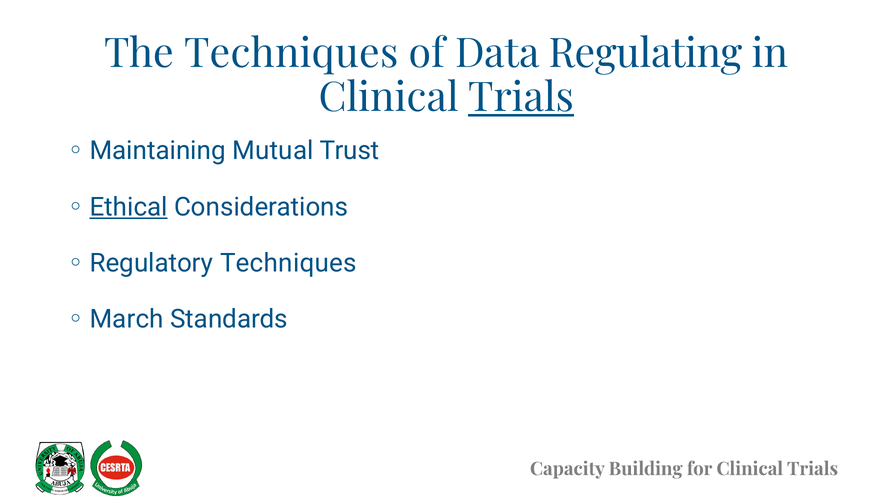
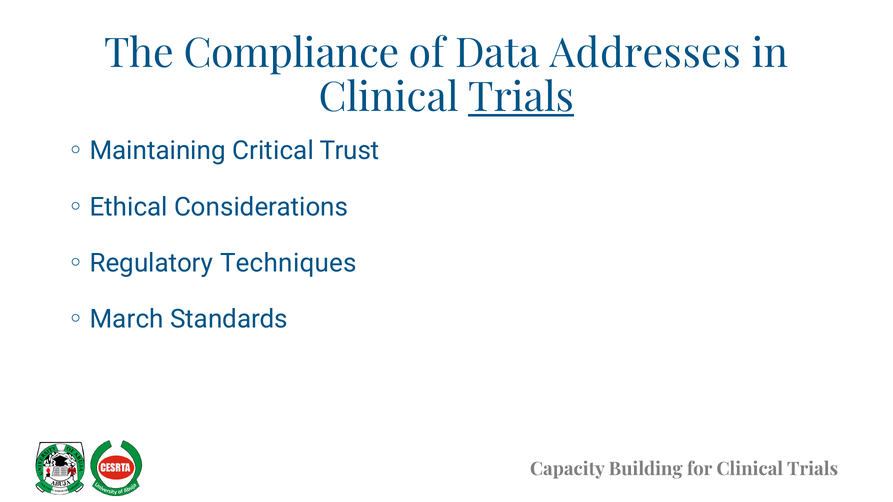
The Techniques: Techniques -> Compliance (292, 54)
Regulating: Regulating -> Addresses (645, 54)
Mutual: Mutual -> Critical (273, 151)
Ethical underline: present -> none (129, 207)
